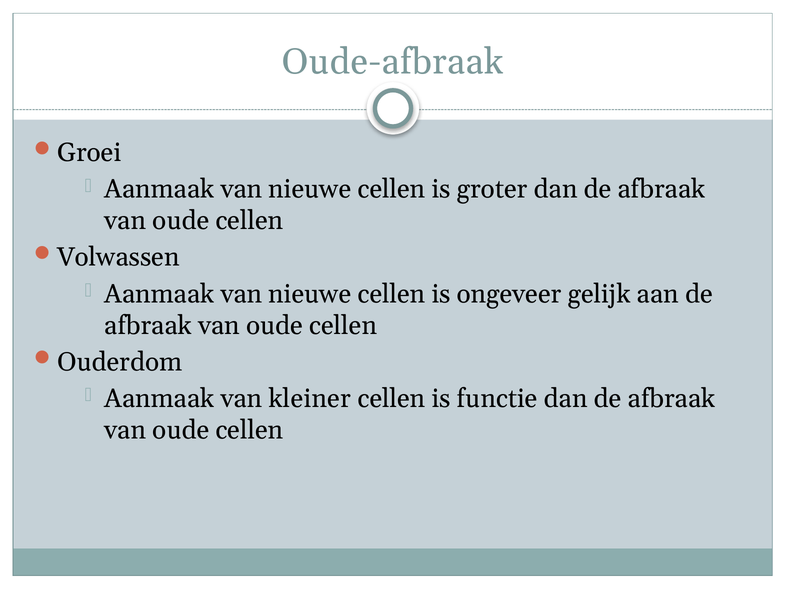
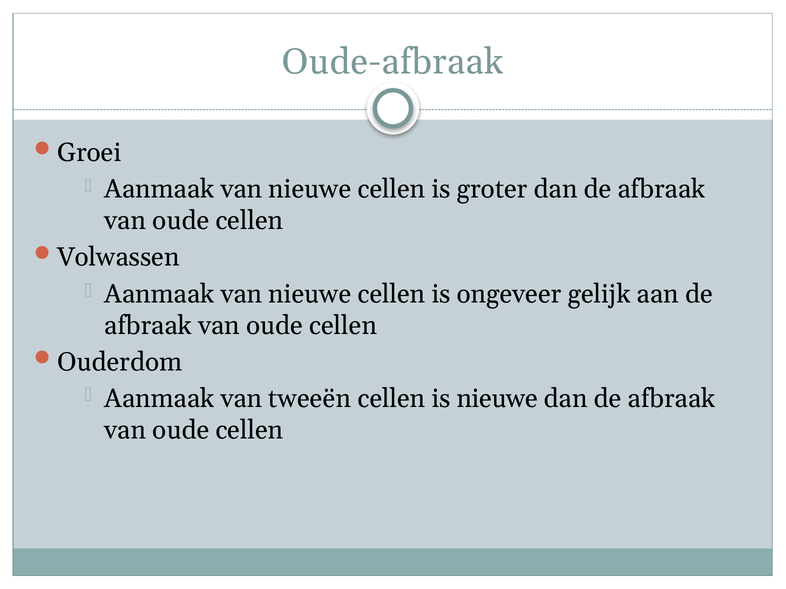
kleiner: kleiner -> tweeën (310, 399)
is functie: functie -> nieuwe (497, 399)
